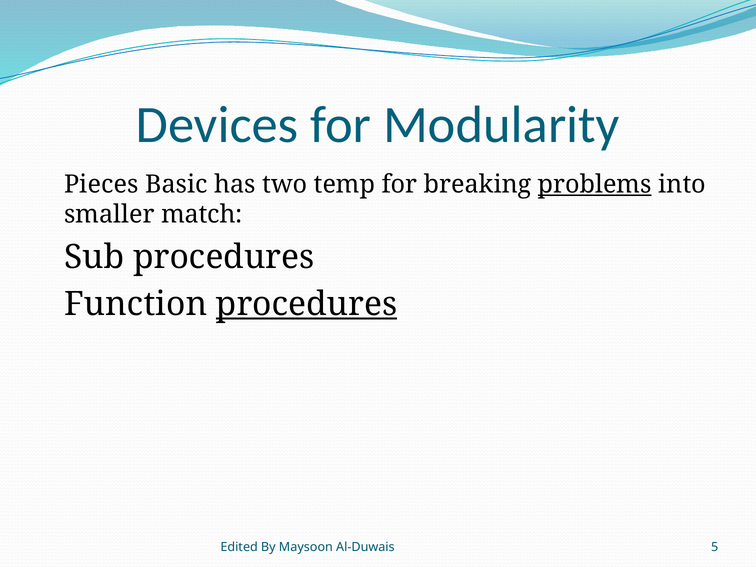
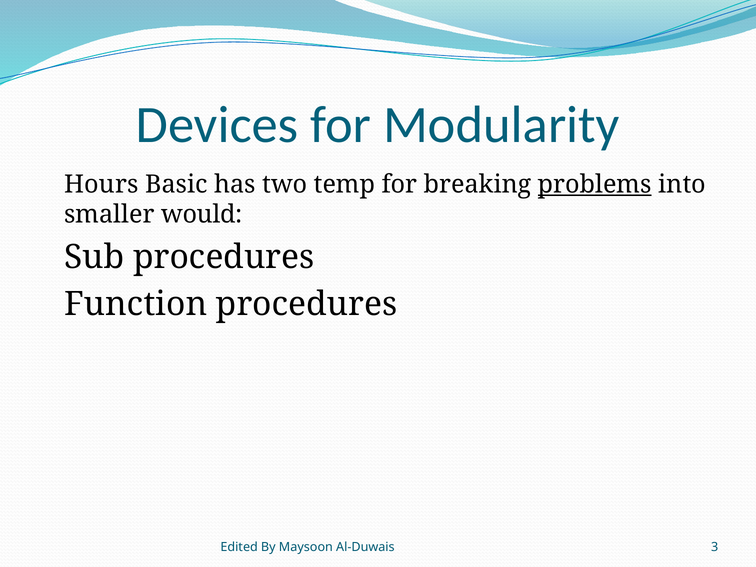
Pieces: Pieces -> Hours (101, 184)
match: match -> would (202, 215)
procedures underline: present -> none (307, 304)
5: 5 -> 3 (715, 547)
